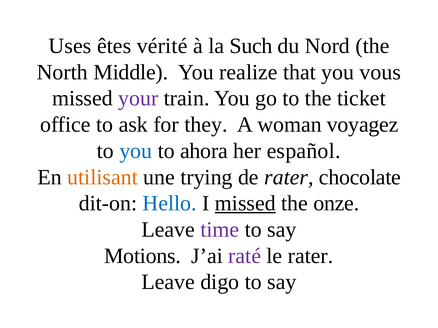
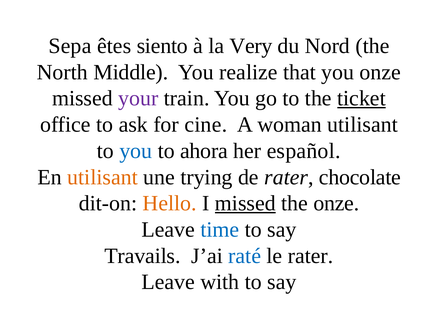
Uses: Uses -> Sepa (70, 46)
vérité: vérité -> siento (162, 46)
Such: Such -> Very (251, 46)
you vous: vous -> onze (380, 72)
ticket underline: none -> present (361, 99)
they: they -> cine (206, 125)
woman voyagez: voyagez -> utilisant (363, 125)
Hello colour: blue -> orange (170, 204)
time colour: purple -> blue (220, 230)
Motions: Motions -> Travails (142, 256)
raté colour: purple -> blue (245, 256)
digo: digo -> with (220, 283)
